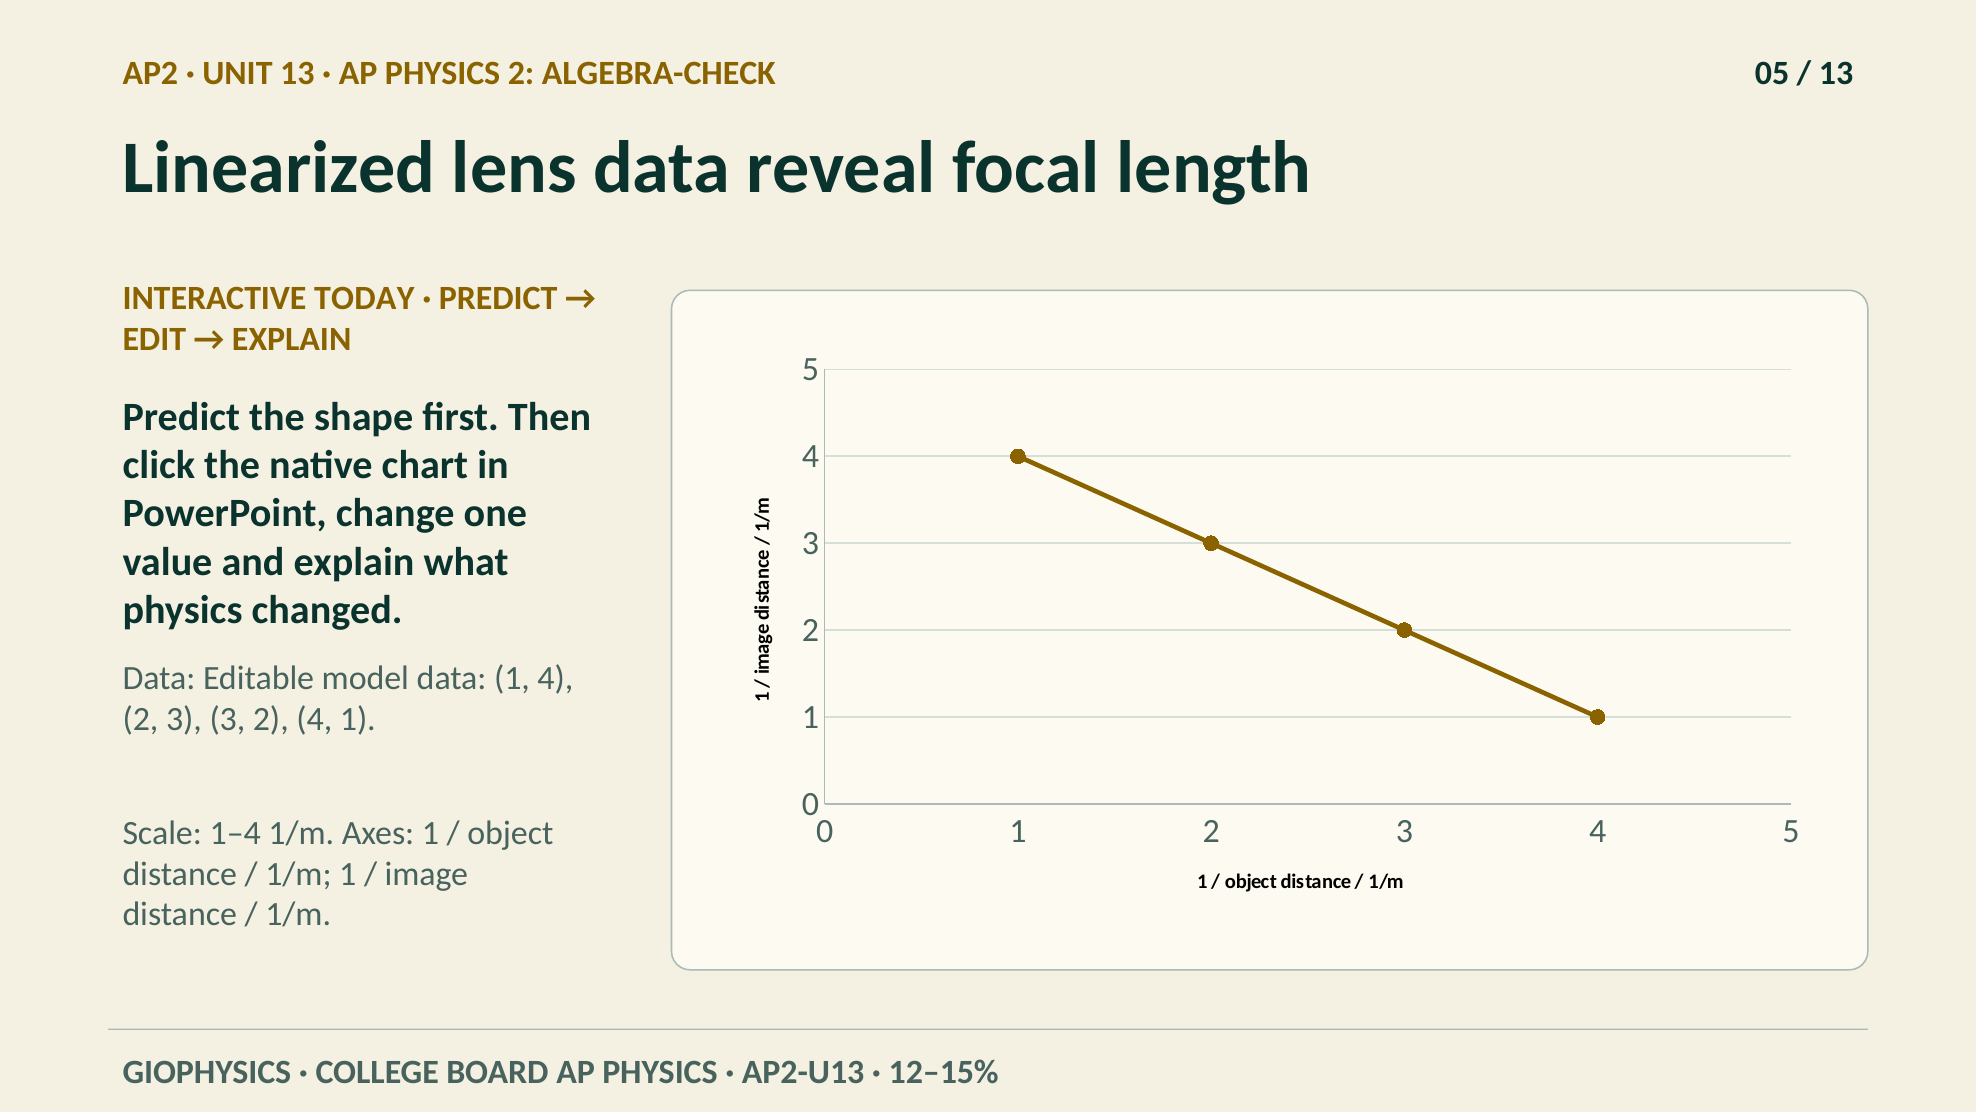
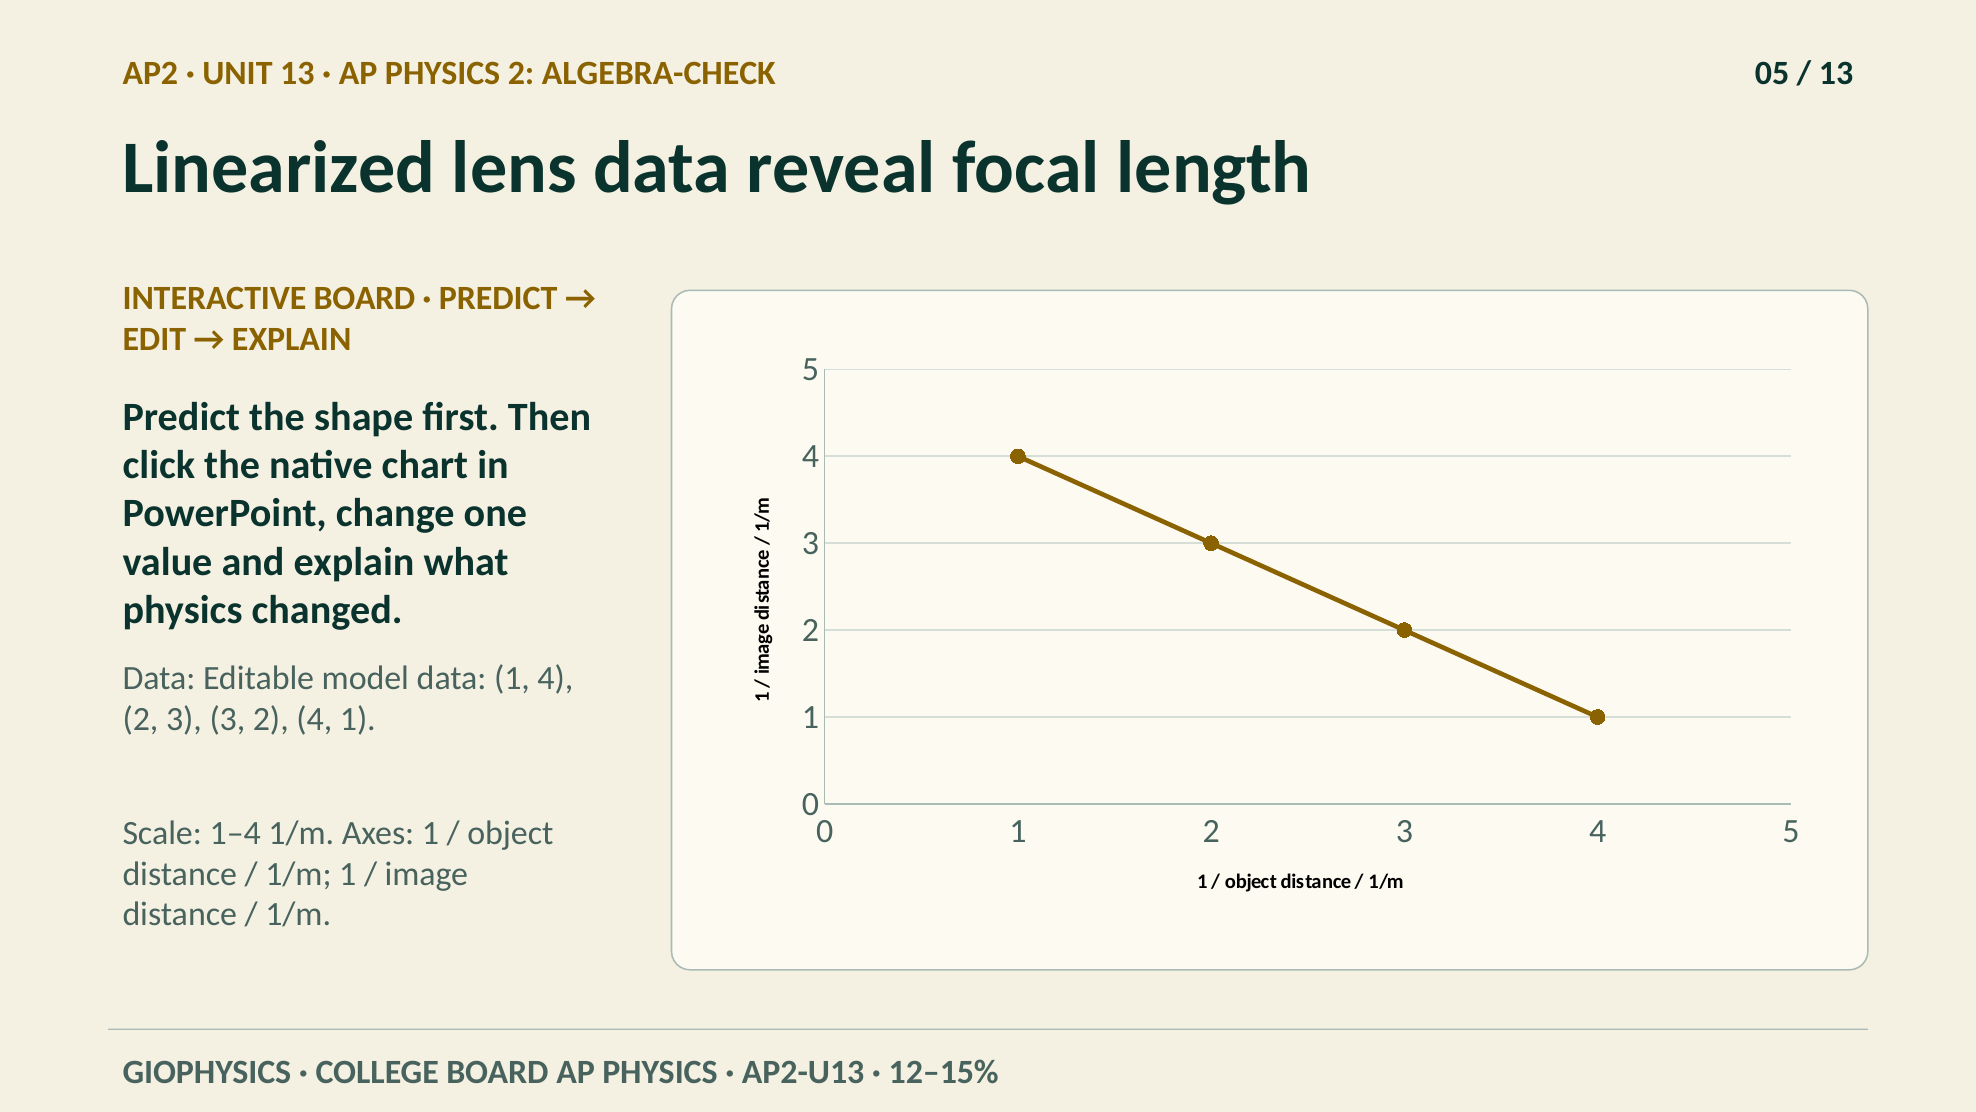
INTERACTIVE TODAY: TODAY -> BOARD (365, 299)
